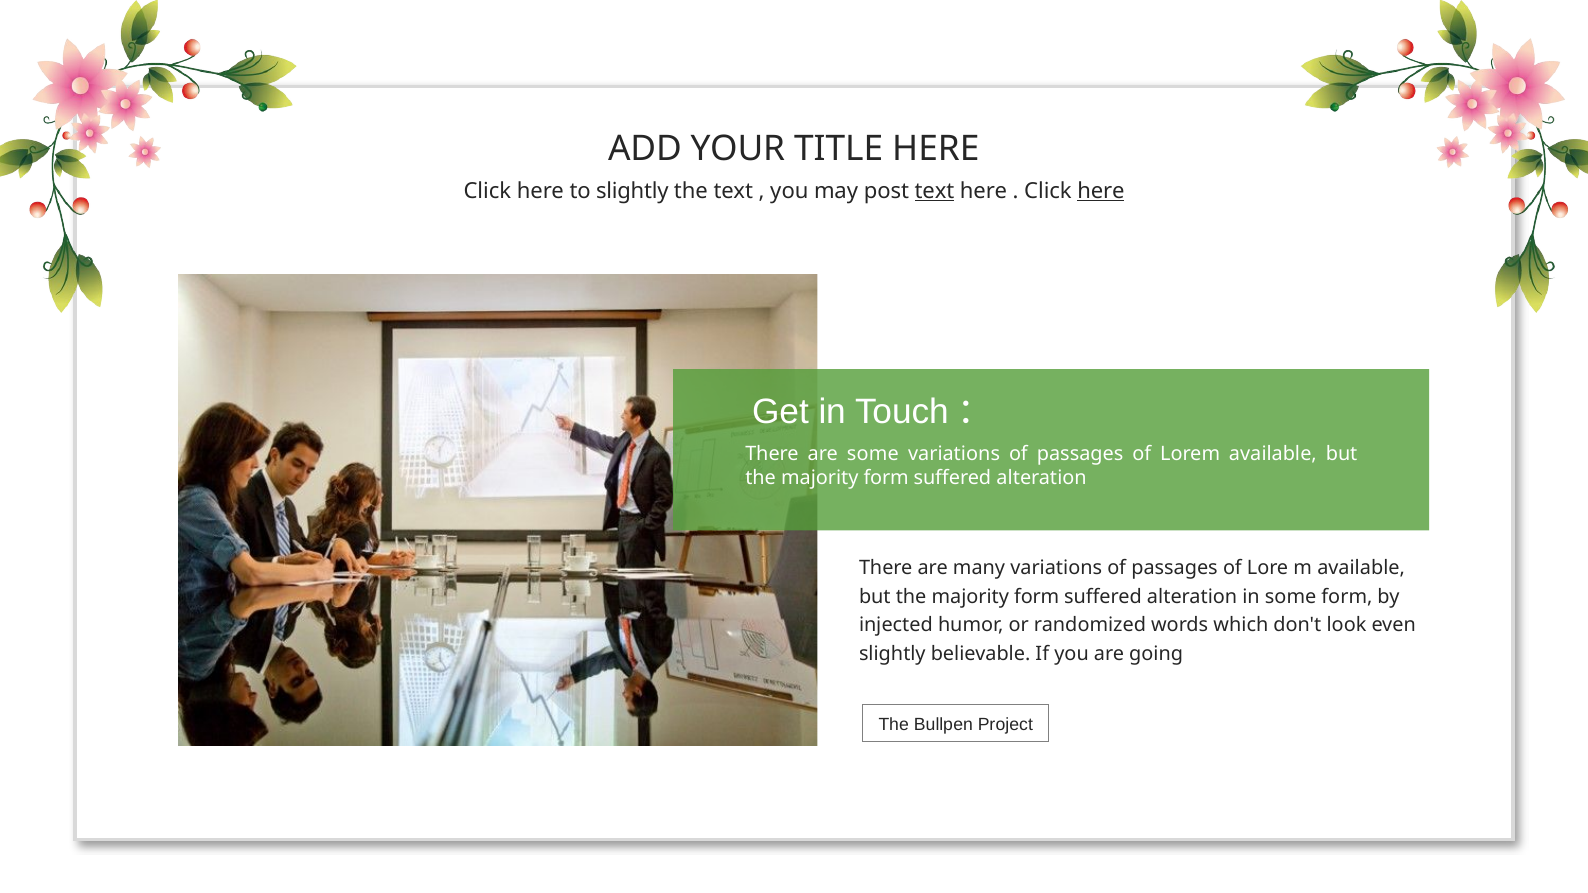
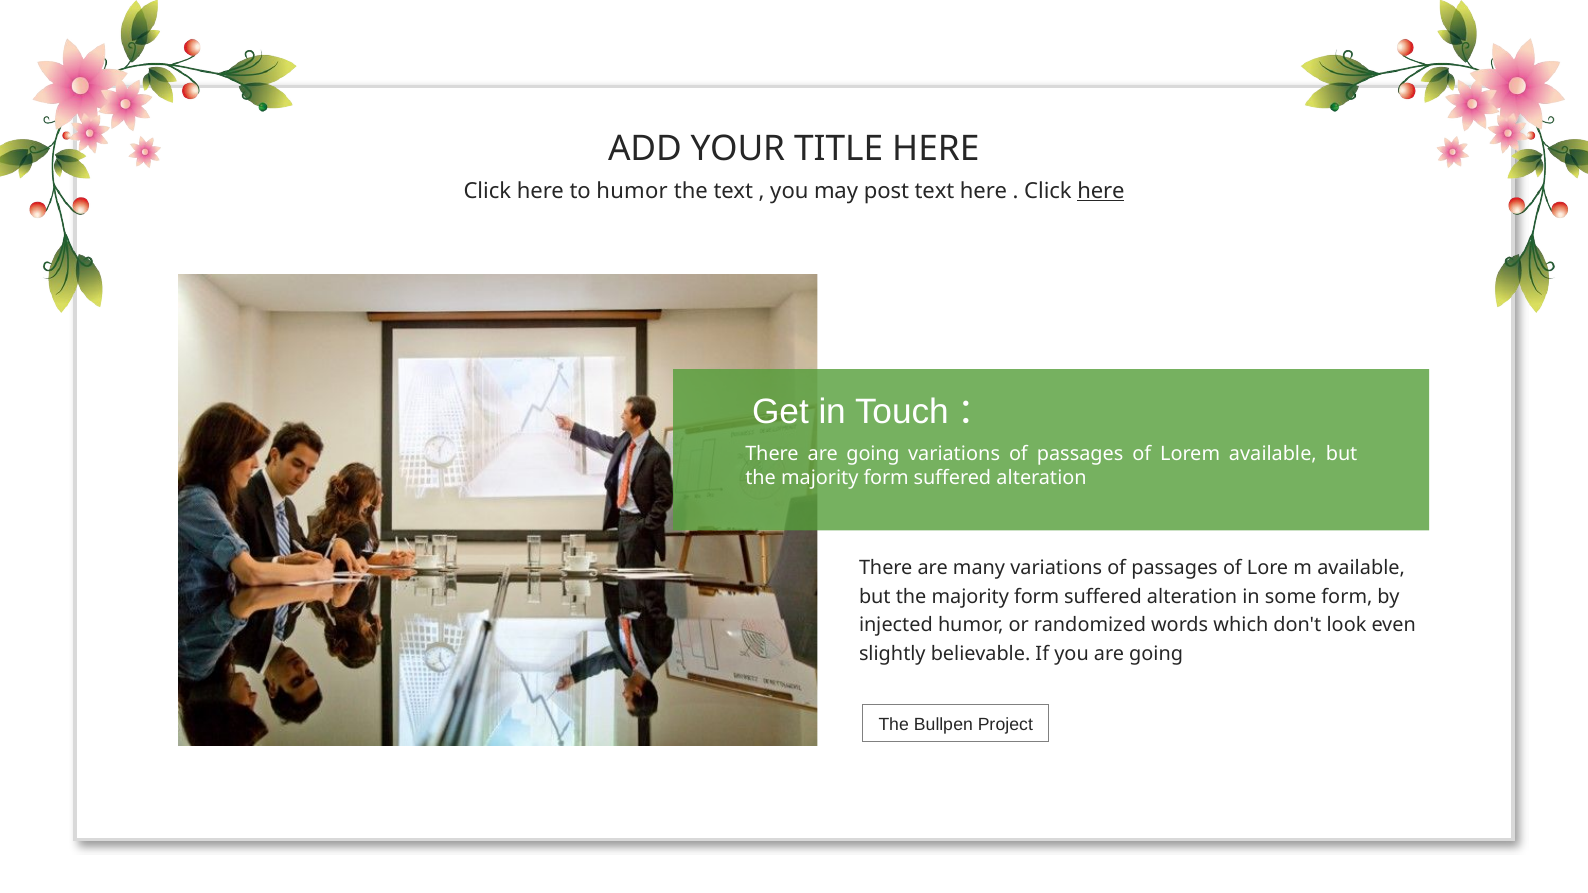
to slightly: slightly -> humor (632, 191)
text underline: present -> none (934, 191)
There are some: some -> going (873, 454)
